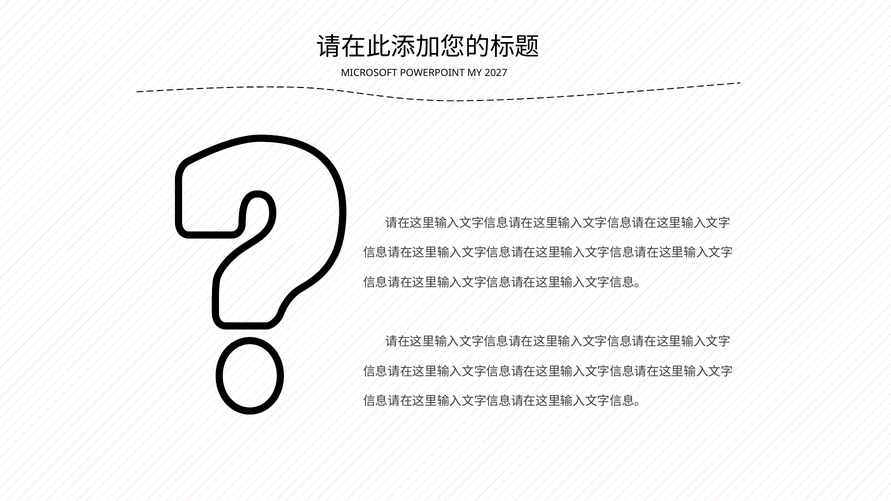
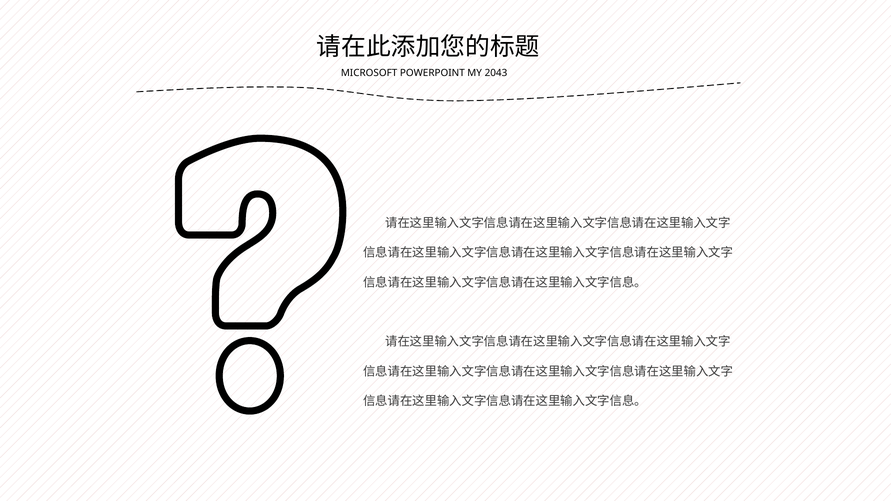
2027: 2027 -> 2043 (496, 73)
